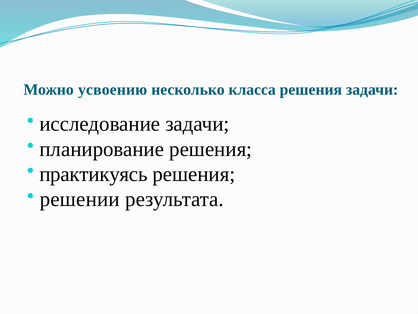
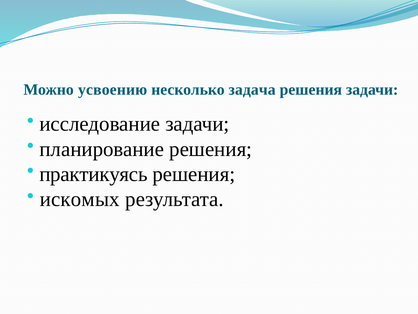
класса: класса -> задача (252, 90)
решении: решении -> искомых (80, 199)
